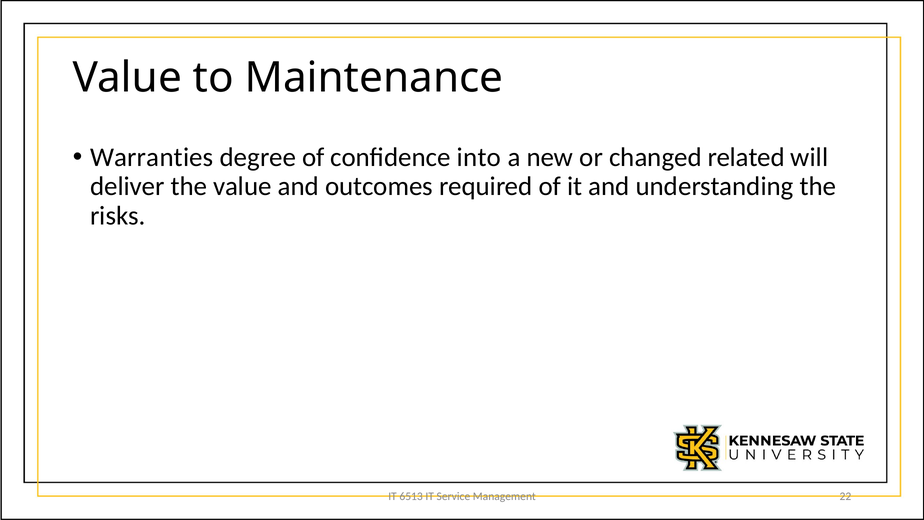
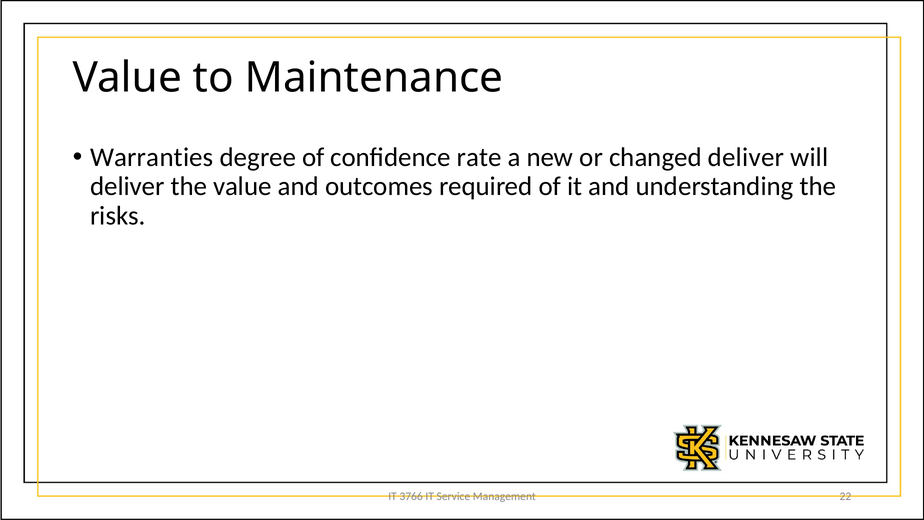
into: into -> rate (479, 157)
changed related: related -> deliver (746, 157)
6513: 6513 -> 3766 (411, 496)
